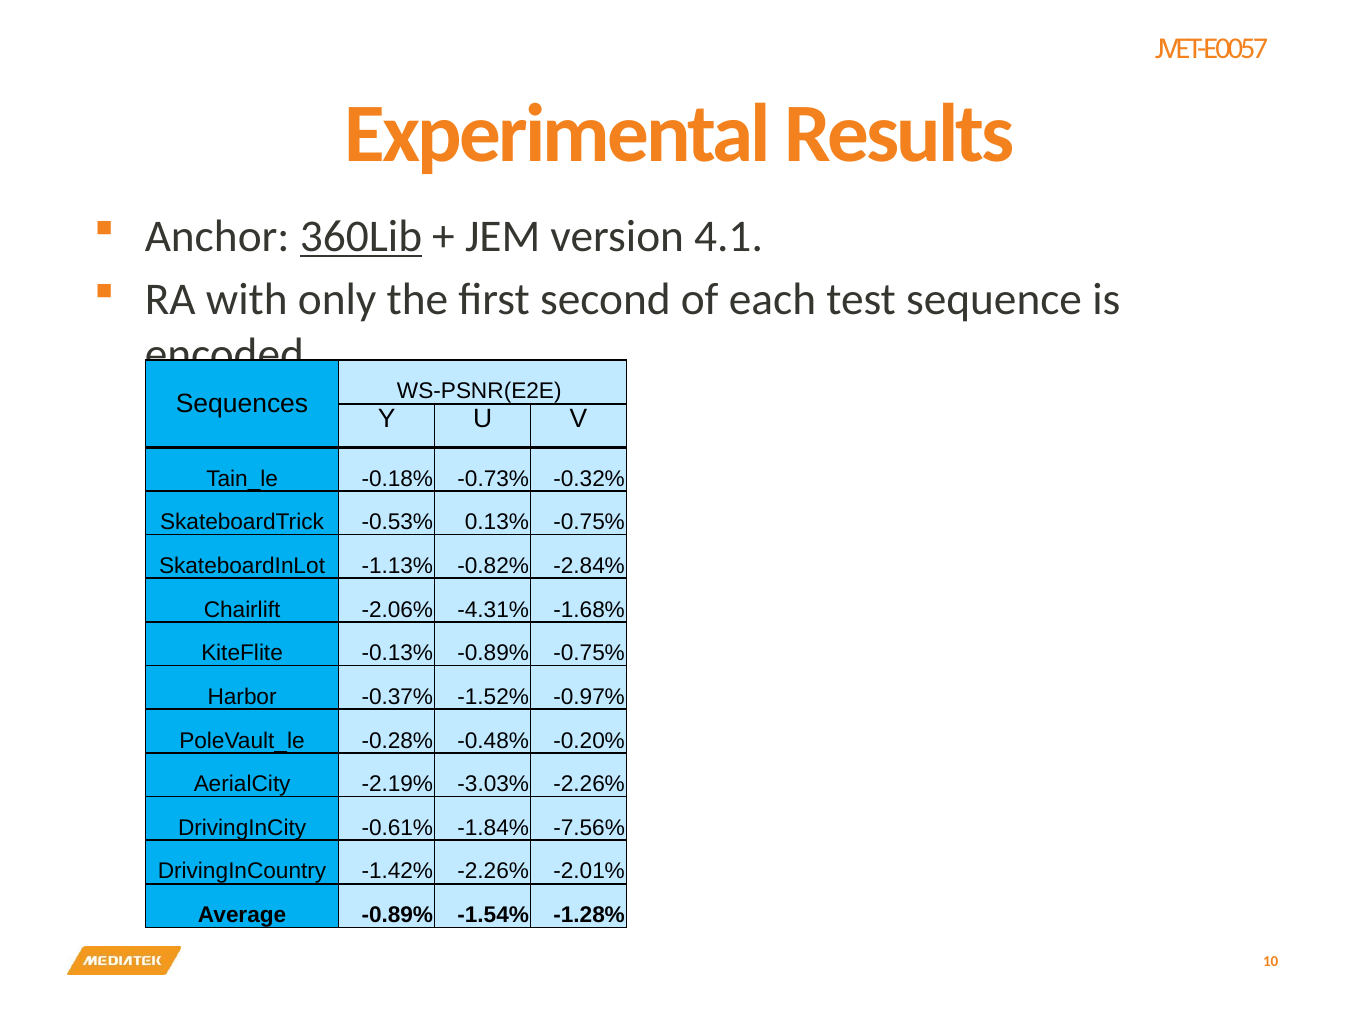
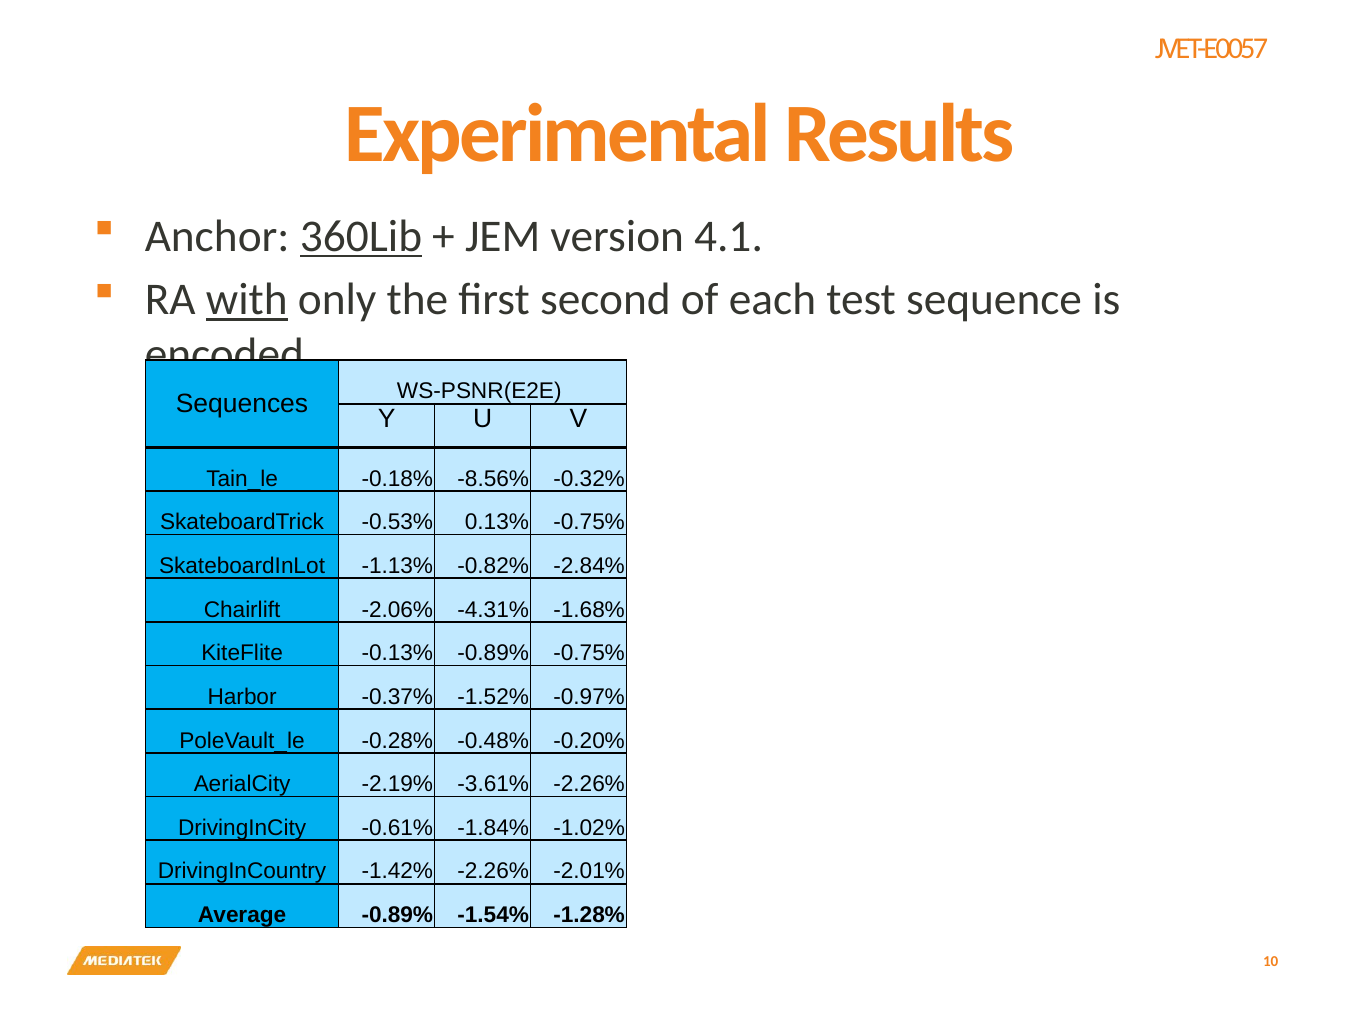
with underline: none -> present (247, 300)
-0.73%: -0.73% -> -8.56% (493, 479)
-3.03%: -3.03% -> -3.61% (493, 784)
-7.56%: -7.56% -> -1.02% (589, 828)
